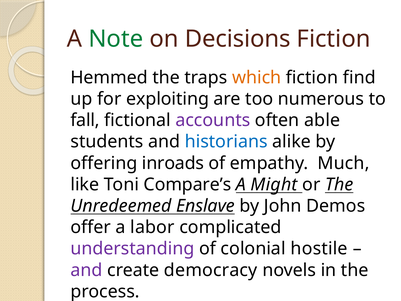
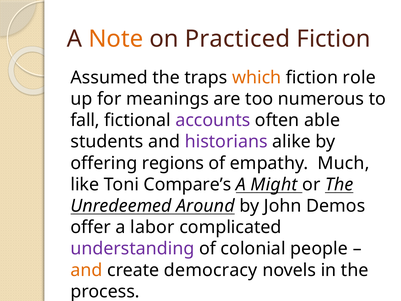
Note colour: green -> orange (116, 39)
Decisions: Decisions -> Practiced (238, 39)
Hemmed: Hemmed -> Assumed (109, 77)
find: find -> role (359, 77)
exploiting: exploiting -> meanings (168, 99)
historians colour: blue -> purple (226, 142)
inroads: inroads -> regions (173, 163)
Enslave: Enslave -> Around (205, 206)
hostile: hostile -> people (319, 249)
and colour: purple -> orange (86, 270)
